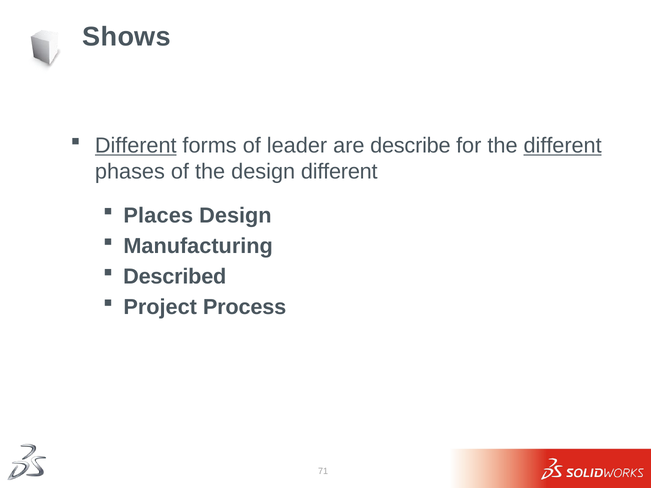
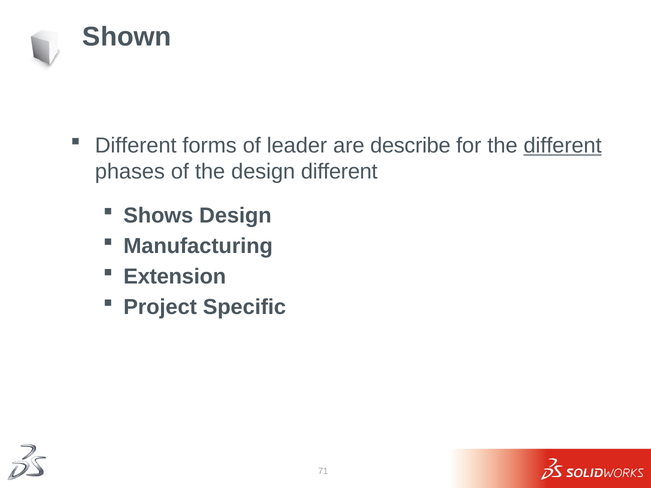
Shows: Shows -> Shown (127, 37)
Different underline: present -> none (136, 146)
Places: Places -> Shows (158, 216)
Described: Described -> Extension (175, 277)
Process: Process -> Specific (244, 307)
